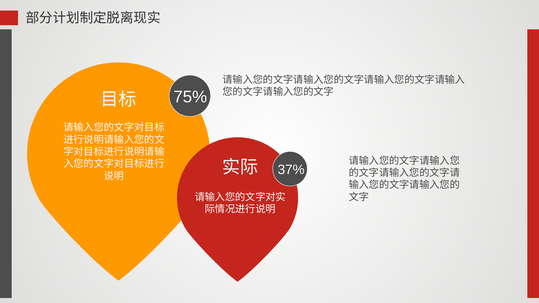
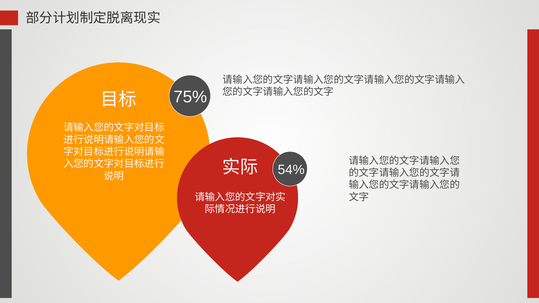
37%: 37% -> 54% (291, 170)
